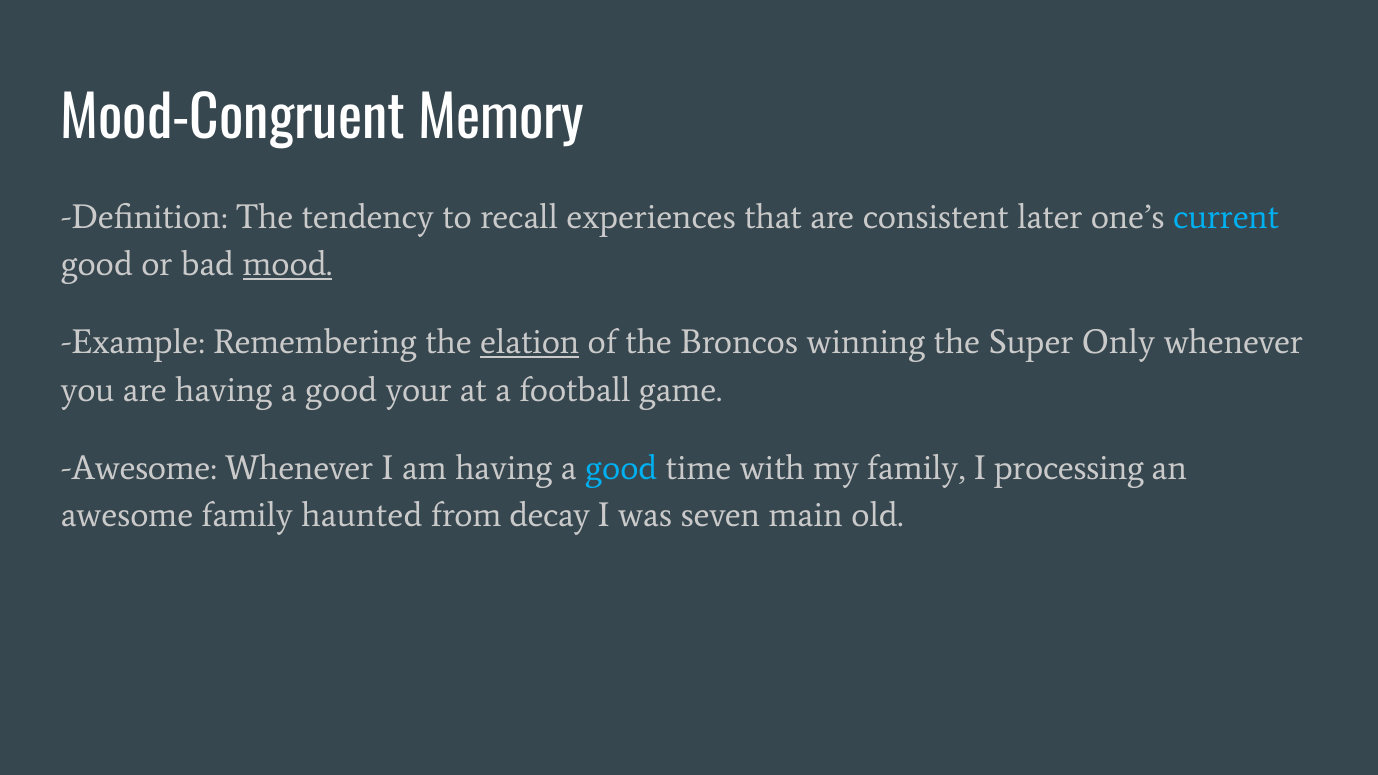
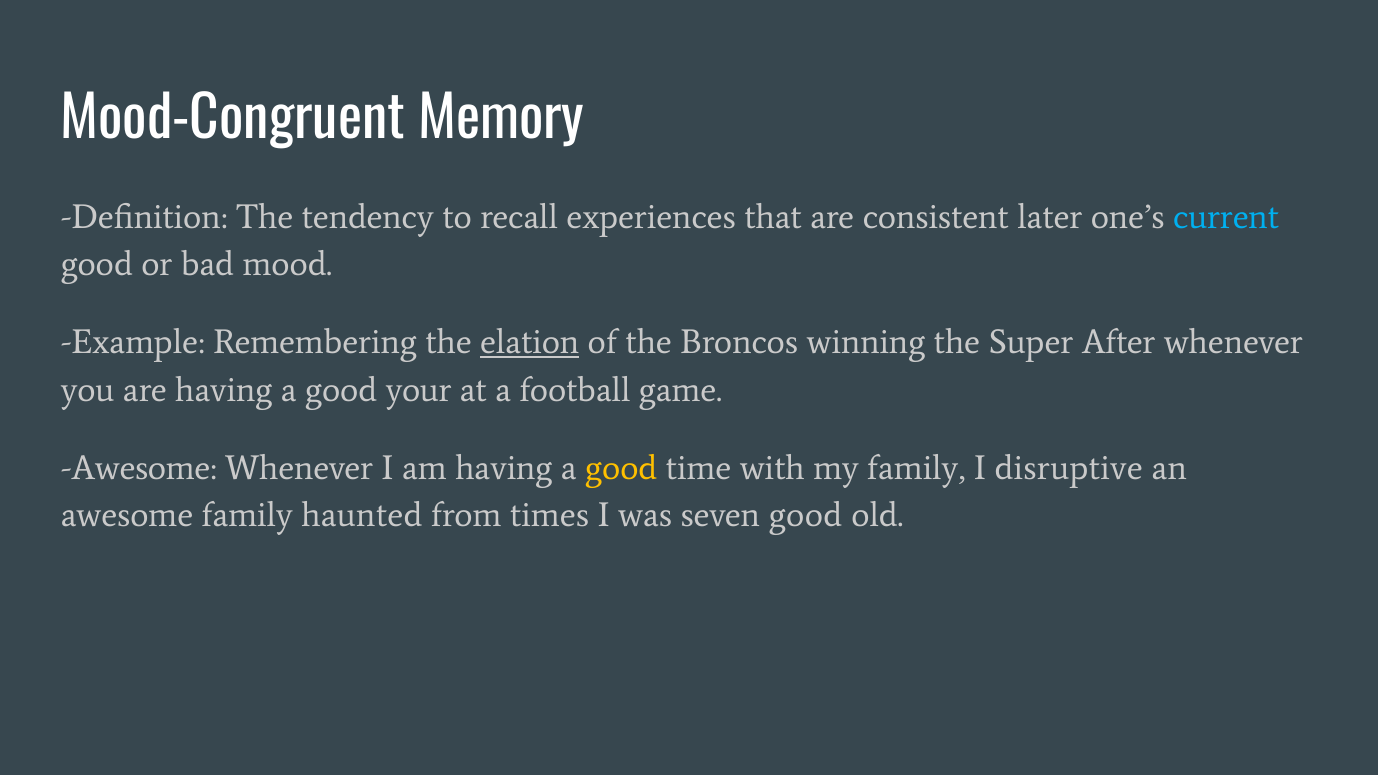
mood underline: present -> none (287, 264)
Only: Only -> After (1119, 342)
good colour: light blue -> yellow (621, 468)
processing: processing -> disruptive (1069, 468)
decay: decay -> times (549, 516)
seven main: main -> good (806, 516)
